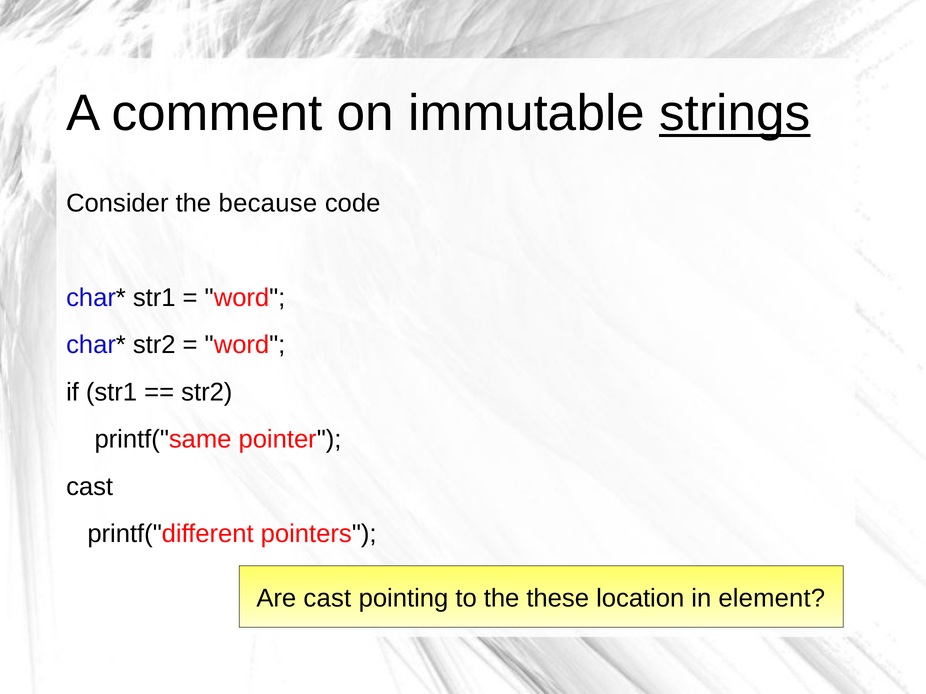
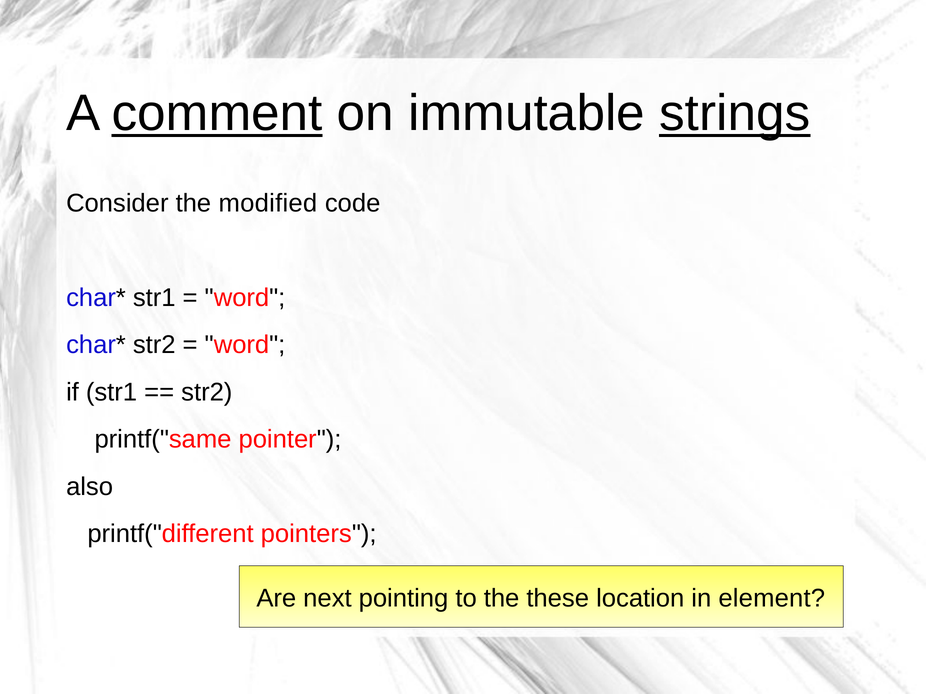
comment underline: none -> present (217, 113)
because: because -> modified (268, 203)
cast: cast -> also (90, 487)
Are cast: cast -> next (327, 599)
